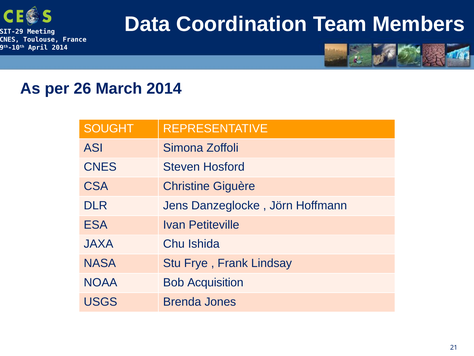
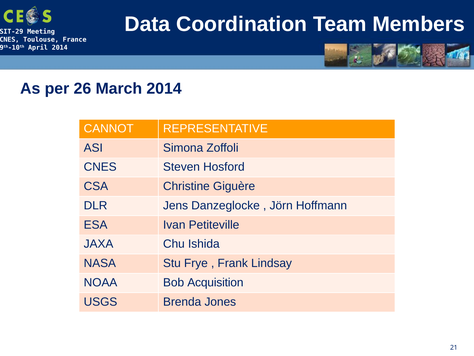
SOUGHT: SOUGHT -> CANNOT (109, 128)
